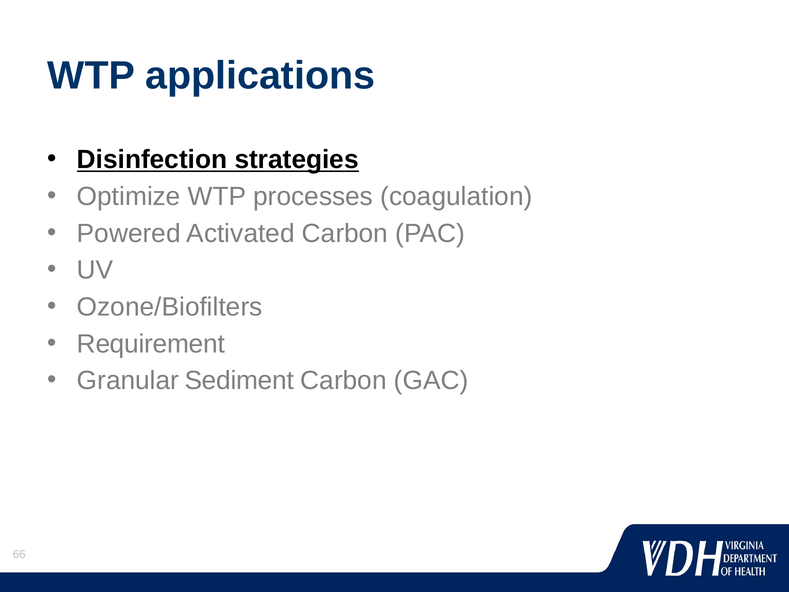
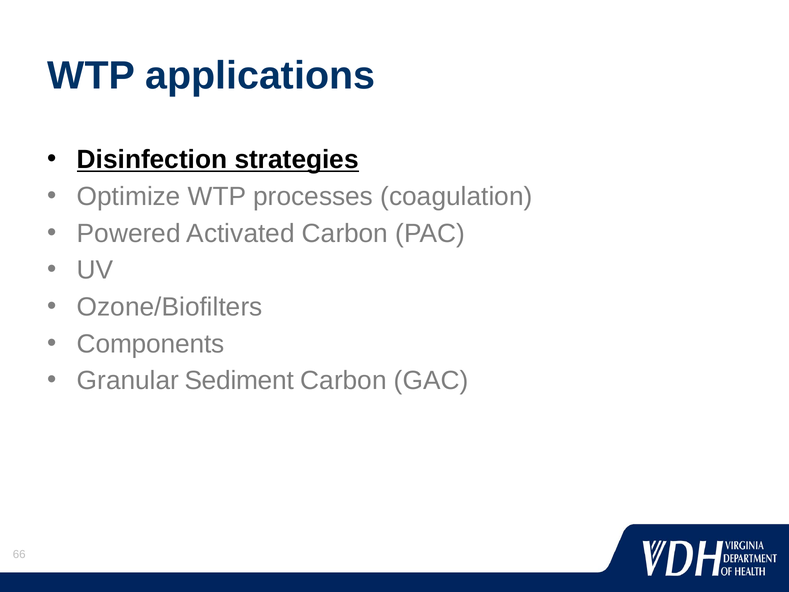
Requirement: Requirement -> Components (151, 344)
